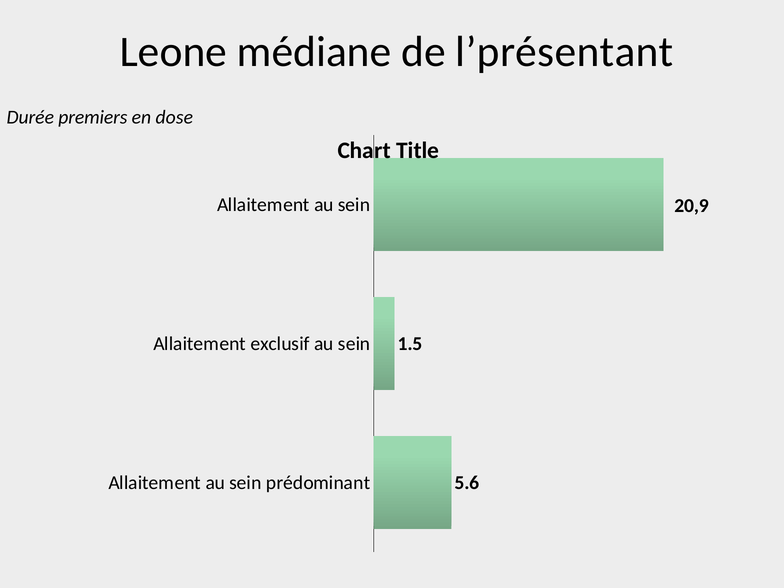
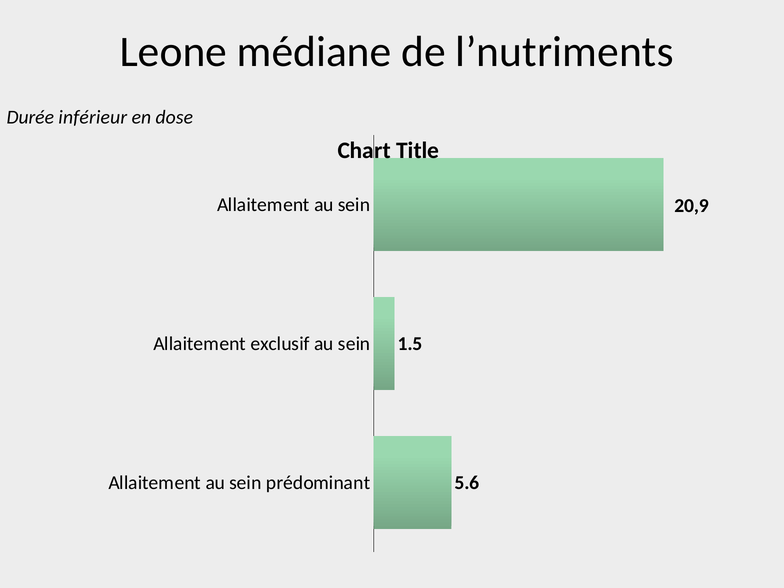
l’présentant: l’présentant -> l’nutriments (565, 52)
premiers: premiers -> inférieur (93, 117)
